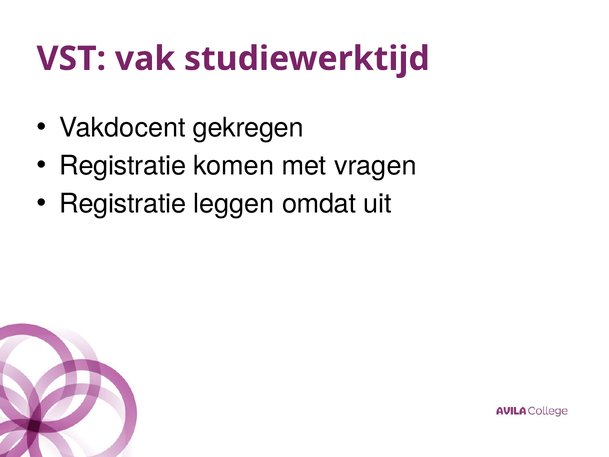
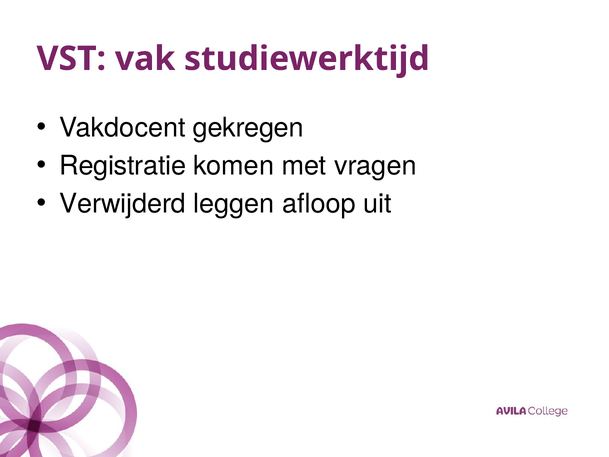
Registratie: Registratie -> Verwijderd (123, 204)
omdat: omdat -> afloop (319, 204)
